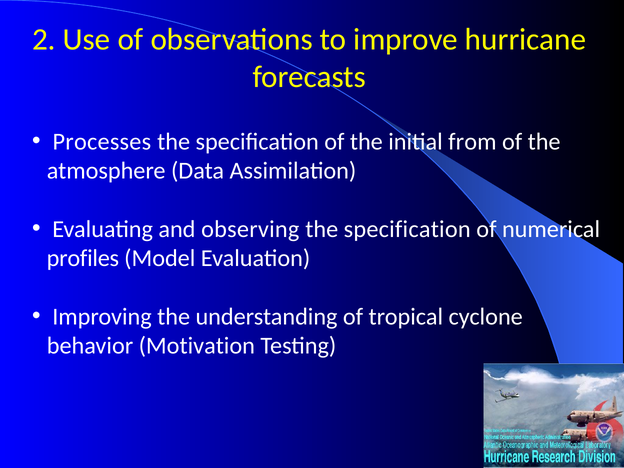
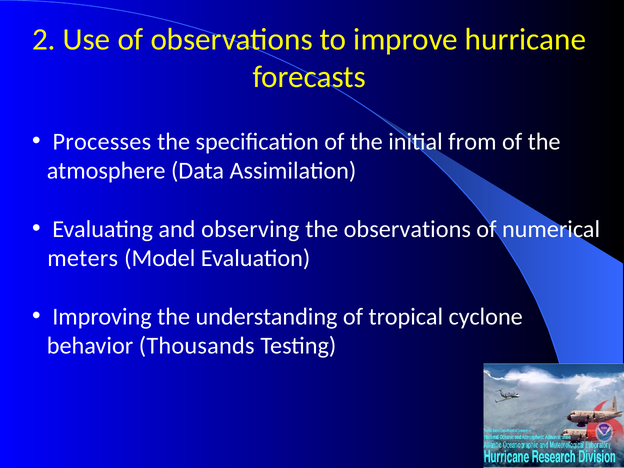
specification: specification -> observations (407, 229)
profiles: profiles -> meters (83, 258)
Motivation: Motivation -> Thousands (197, 346)
